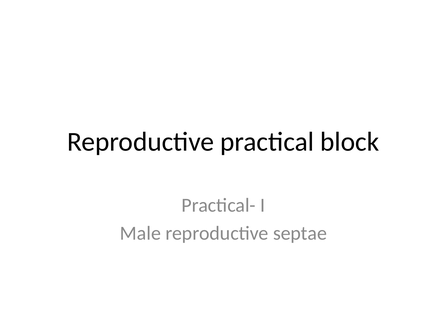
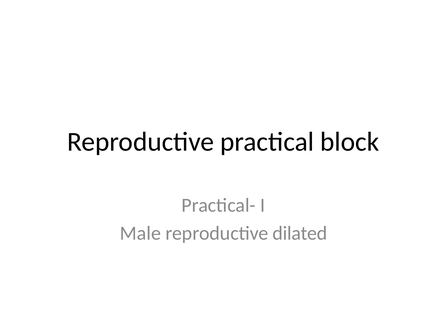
septae: septae -> dilated (300, 233)
